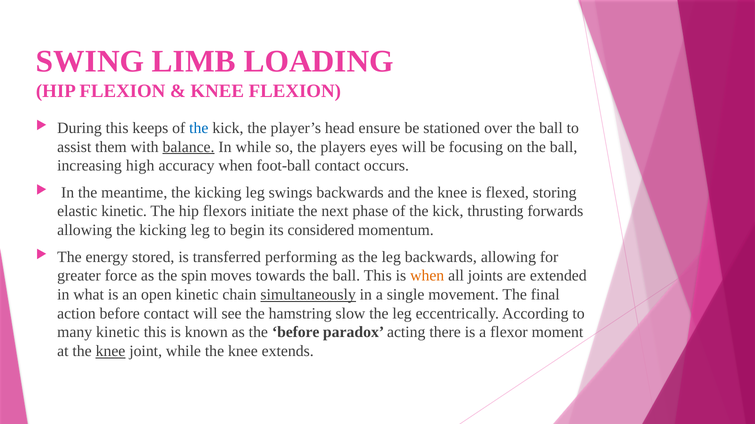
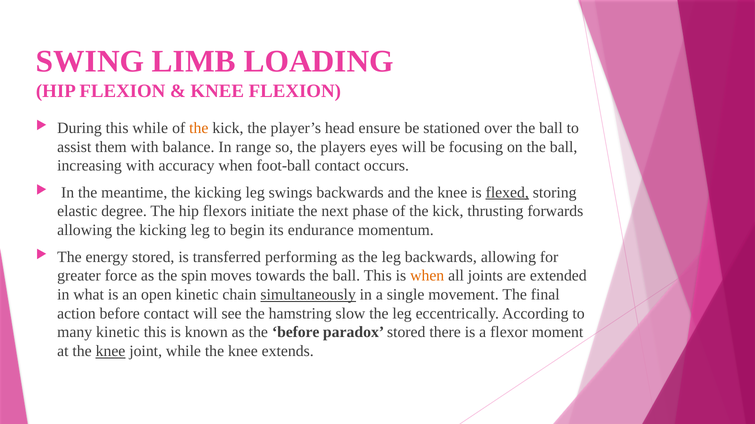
this keeps: keeps -> while (150, 128)
the colour: blue -> orange (199, 128)
balance underline: present -> none (189, 147)
In while: while -> range (253, 147)
increasing high: high -> with (140, 166)
flexed underline: none -> present (507, 193)
elastic kinetic: kinetic -> degree (124, 212)
considered: considered -> endurance (321, 231)
paradox acting: acting -> stored (406, 333)
